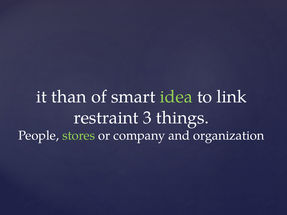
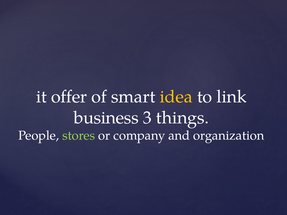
than: than -> offer (69, 97)
idea colour: light green -> yellow (176, 97)
restraint: restraint -> business (106, 118)
